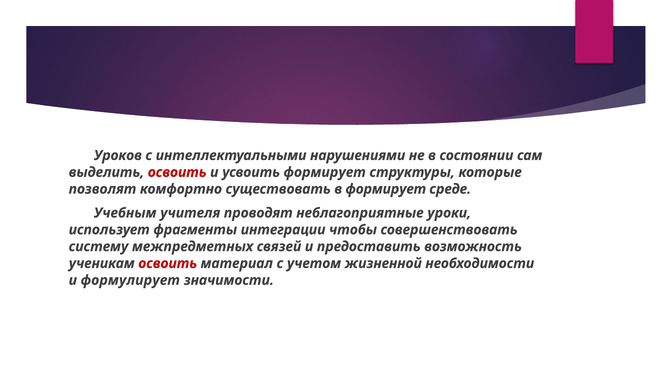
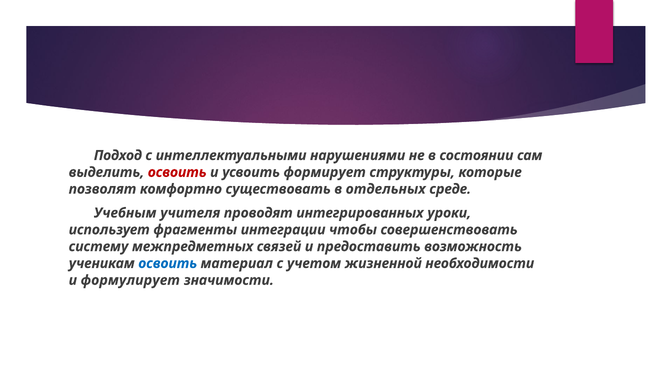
Уроков: Уроков -> Подход (118, 155)
в формирует: формирует -> отдельных (386, 189)
неблагоприятные: неблагоприятные -> интегрированных (360, 213)
освоить colour: red -> blue (168, 263)
